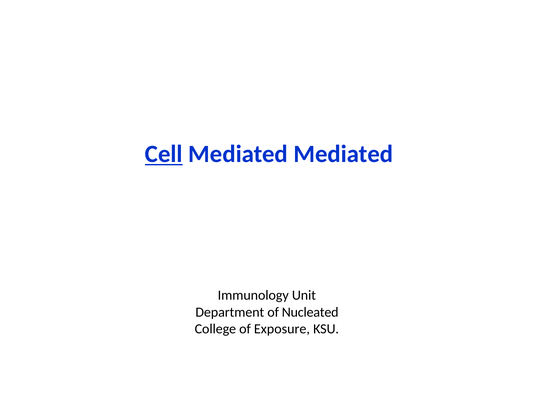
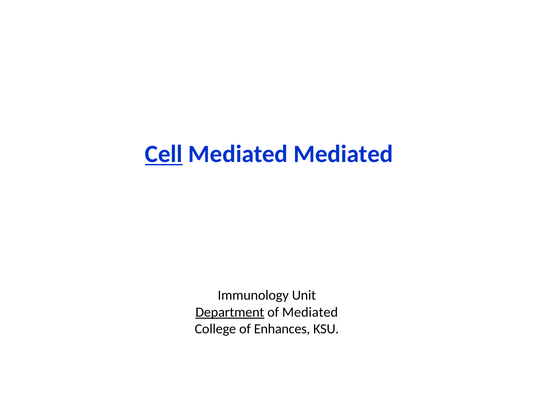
Department underline: none -> present (230, 312)
of Nucleated: Nucleated -> Mediated (310, 312)
Exposure: Exposure -> Enhances (282, 329)
